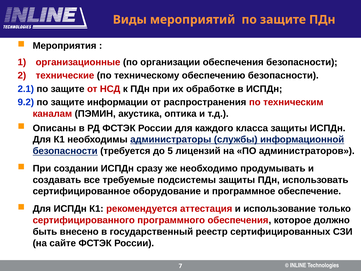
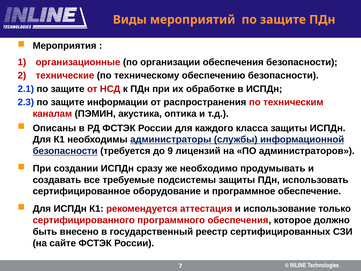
9.2: 9.2 -> 2.3 (26, 102)
5: 5 -> 9 (170, 151)
